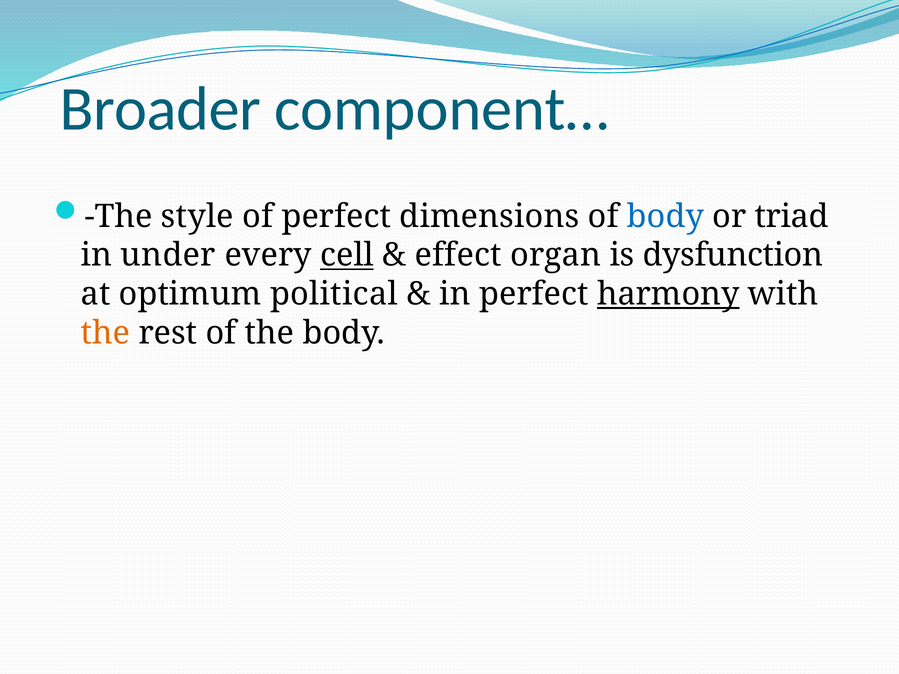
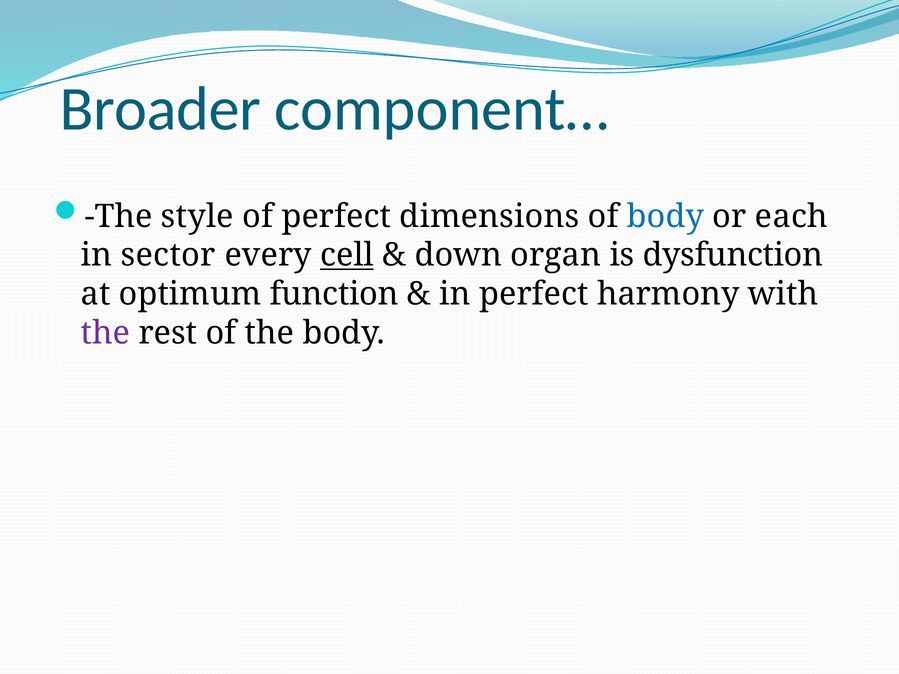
triad: triad -> each (791, 216)
under: under -> sector (168, 255)
effect: effect -> down (458, 255)
political: political -> function (334, 294)
harmony underline: present -> none (668, 294)
the colour: orange -> purple (105, 333)
